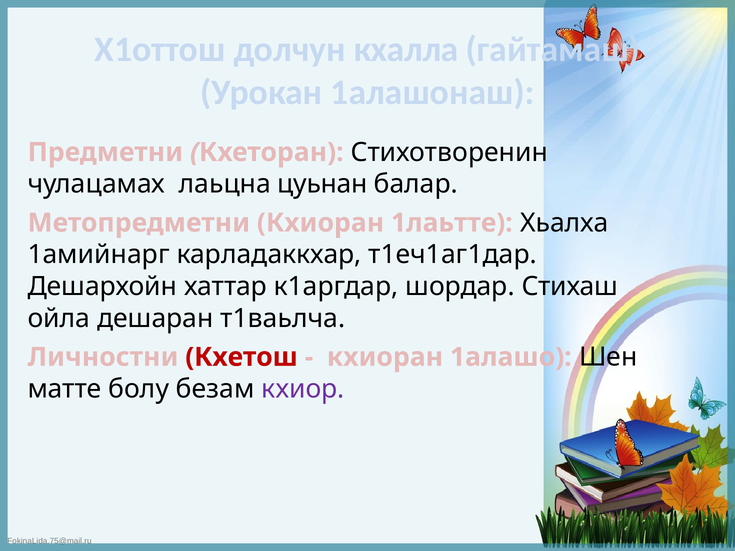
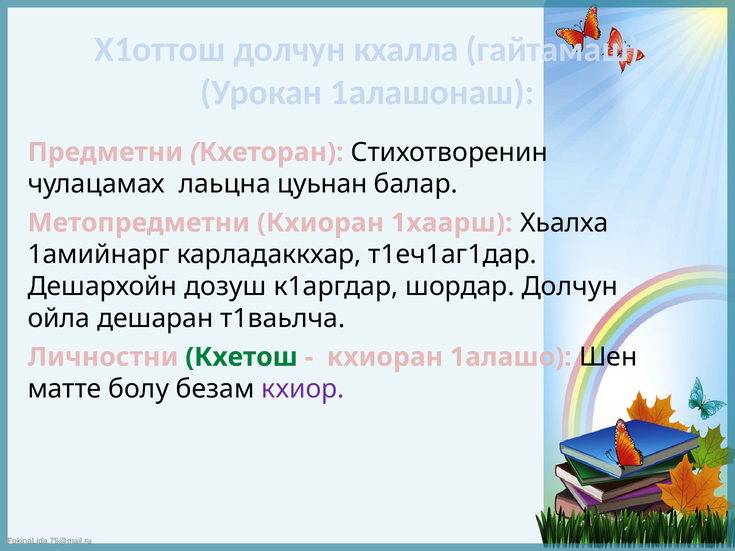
1лаьтте: 1лаьтте -> 1хаарш (452, 223)
хаттар: хаттар -> дозуш (225, 287)
шордар Стихаш: Стихаш -> Долчун (570, 287)
Кхетош colour: red -> green (242, 357)
